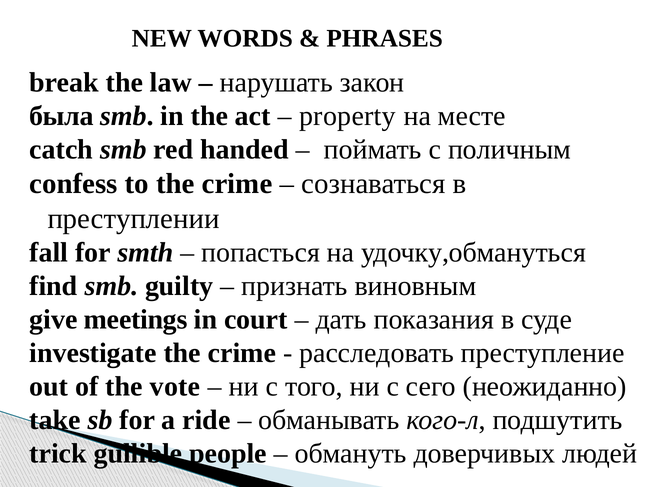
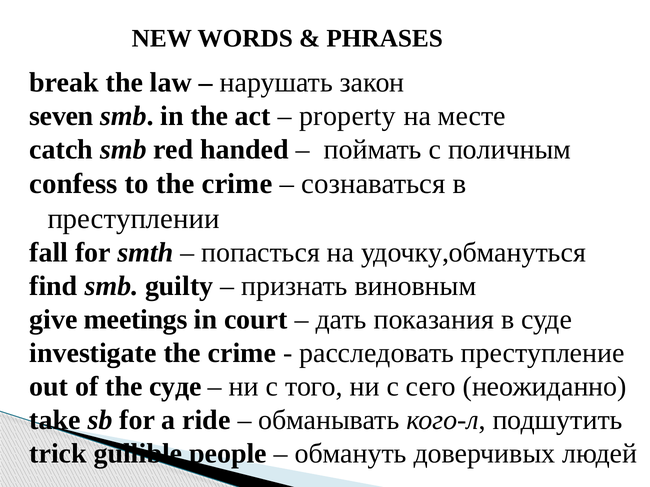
была: была -> seven (61, 116)
the vote: vote -> суде (175, 387)
